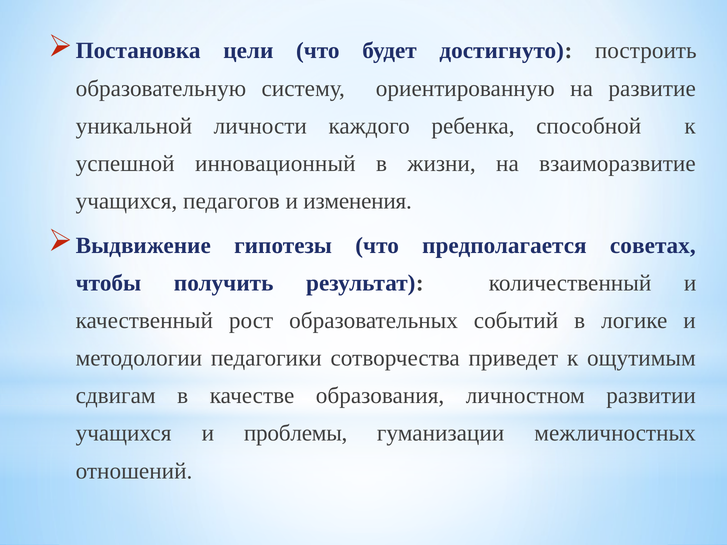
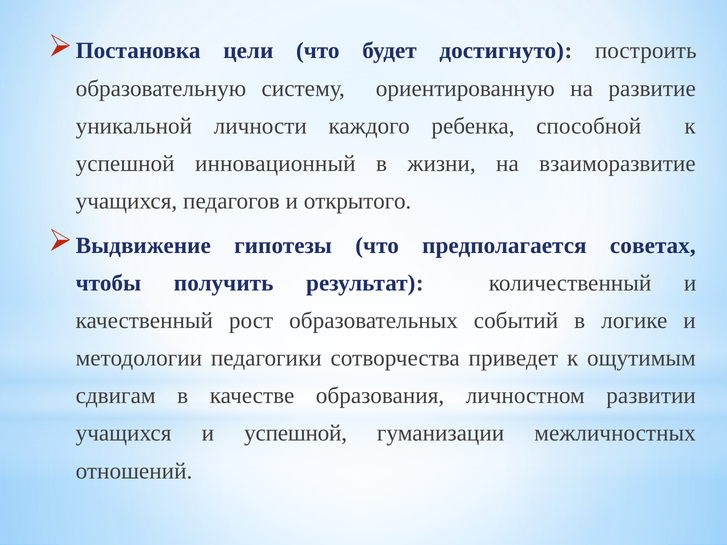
изменения: изменения -> открытого (358, 201)
и проблемы: проблемы -> успешной (296, 434)
